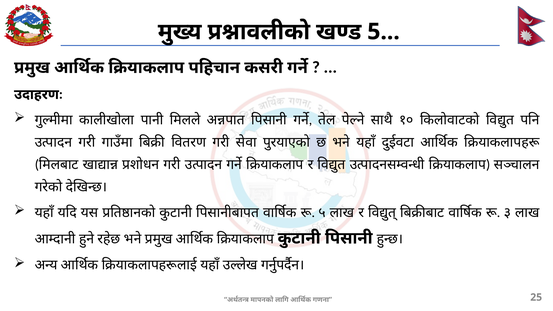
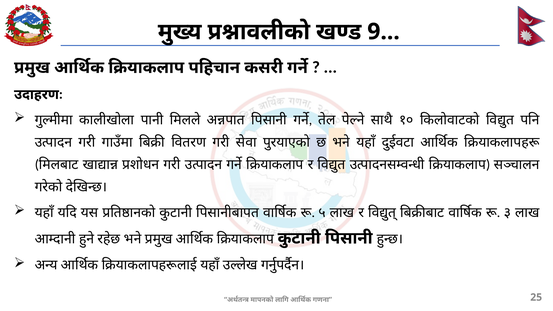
5: 5 -> 9 (384, 32)
